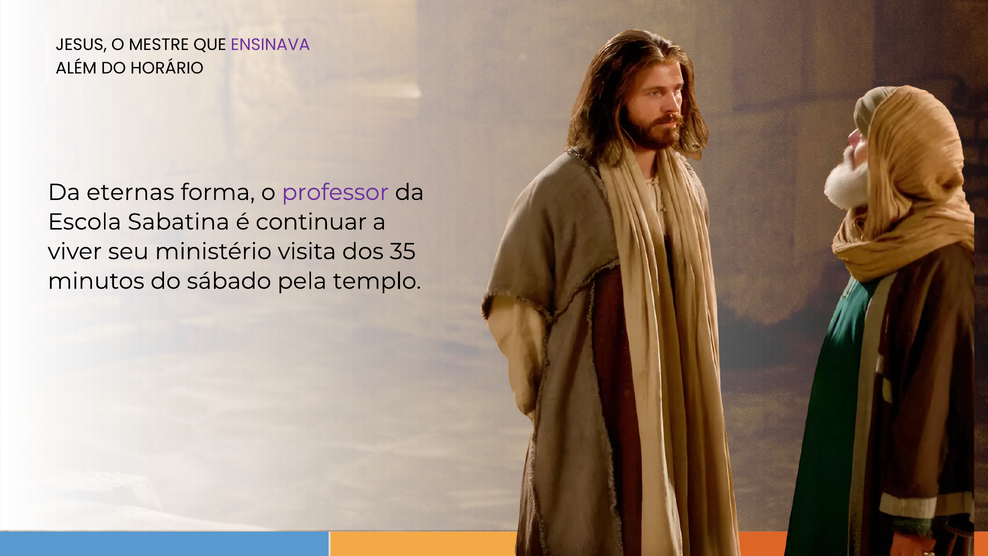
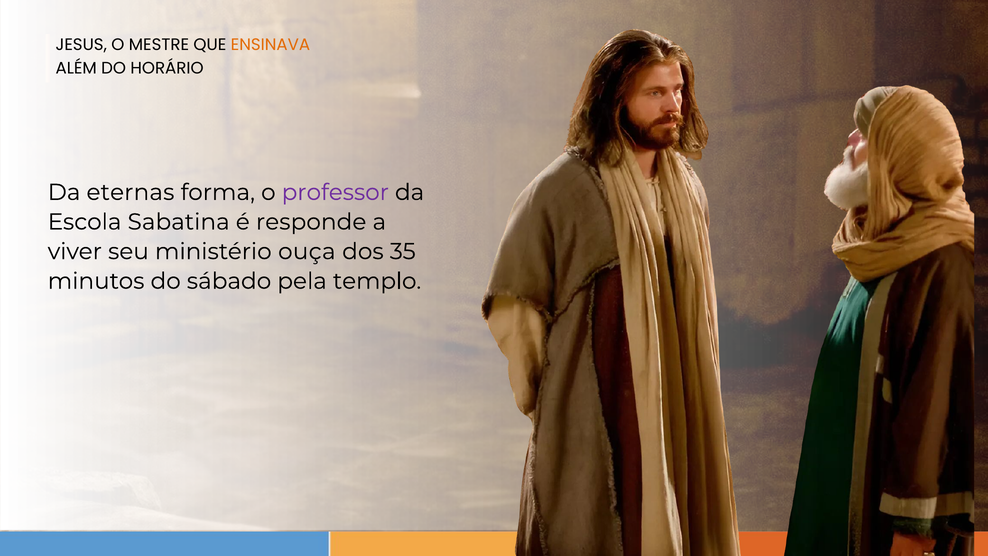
ENSINAVA colour: purple -> orange (270, 45)
continuar: continuar -> responde (311, 222)
visita: visita -> ouça (307, 251)
